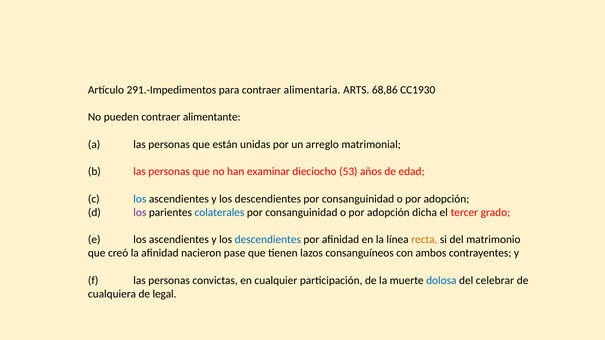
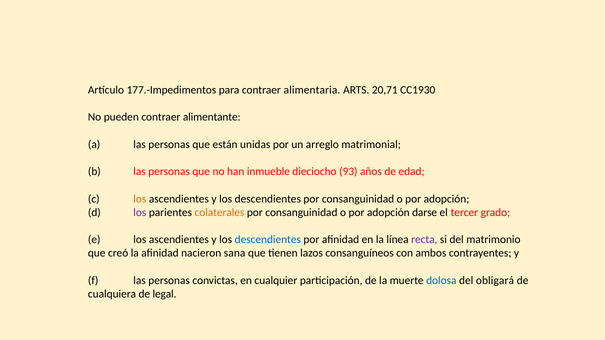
291.-Impedimentos: 291.-Impedimentos -> 177.-Impedimentos (171, 90)
68,86: 68,86 -> 20,71 (385, 90)
examinar: examinar -> inmueble (268, 172)
53: 53 -> 93 (348, 172)
los colour: blue -> orange (140, 199)
colaterales colour: blue -> orange (219, 213)
dicha: dicha -> darse (425, 213)
recta colour: orange -> purple (424, 240)
pase: pase -> sana (235, 253)
celebrar: celebrar -> obligará (495, 281)
